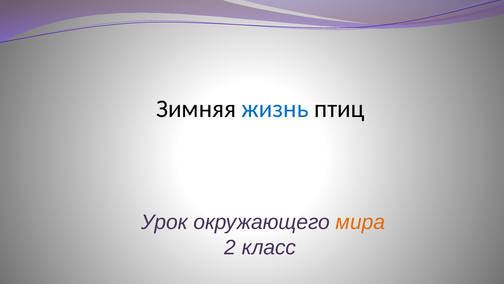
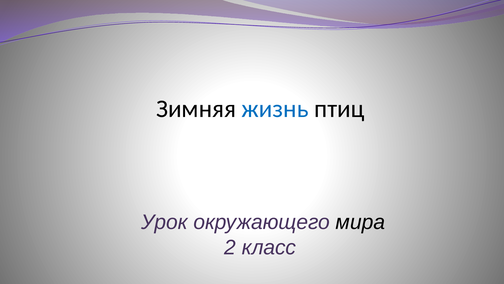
мира colour: orange -> black (360, 222)
